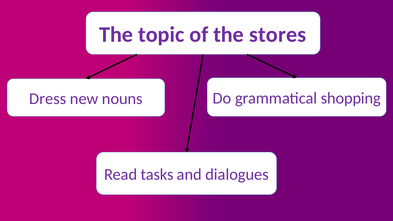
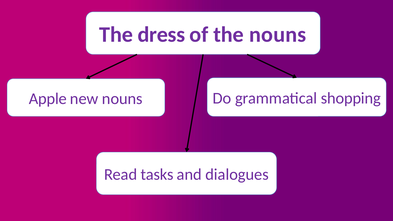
topic: topic -> dress (161, 35)
the stores: stores -> nouns (278, 35)
Dress: Dress -> Apple (48, 99)
